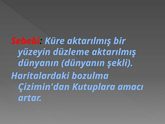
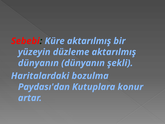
Çizimin'dan: Çizimin'dan -> Paydası'dan (44, 87)
amacı: amacı -> konur (130, 87)
